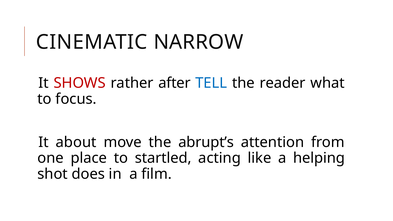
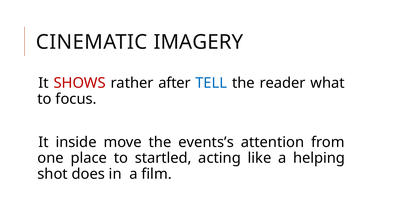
NARROW: NARROW -> IMAGERY (198, 42)
about: about -> inside (76, 142)
abrupt’s: abrupt’s -> events’s (206, 142)
